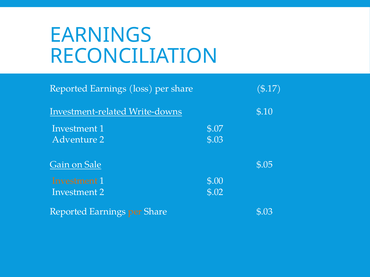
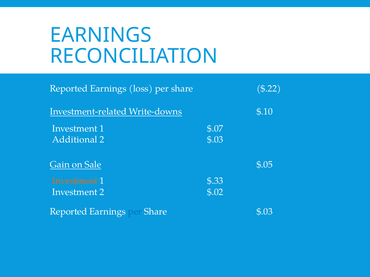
$.17: $.17 -> $.22 (269, 89)
Adventure: Adventure -> Additional (75, 140)
$.00: $.00 -> $.33 (215, 181)
per colour: orange -> blue (135, 212)
